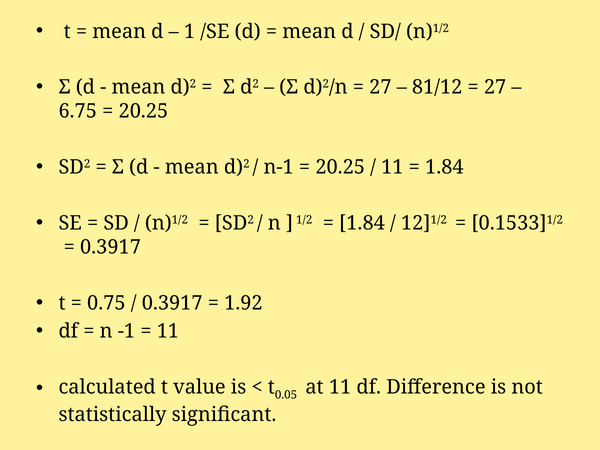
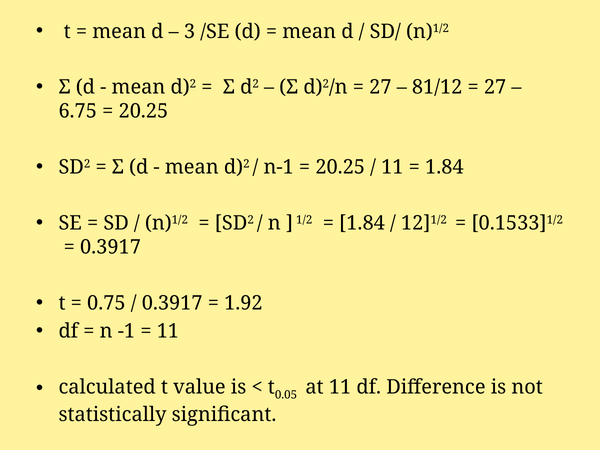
1: 1 -> 3 (190, 31)
